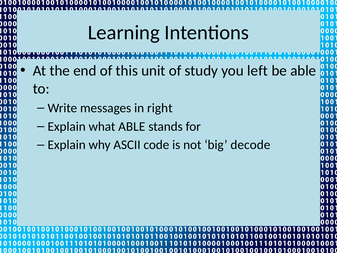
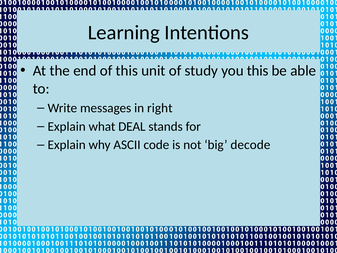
you left: left -> this (258, 71)
what ABLE: ABLE -> DEAL (132, 126)
